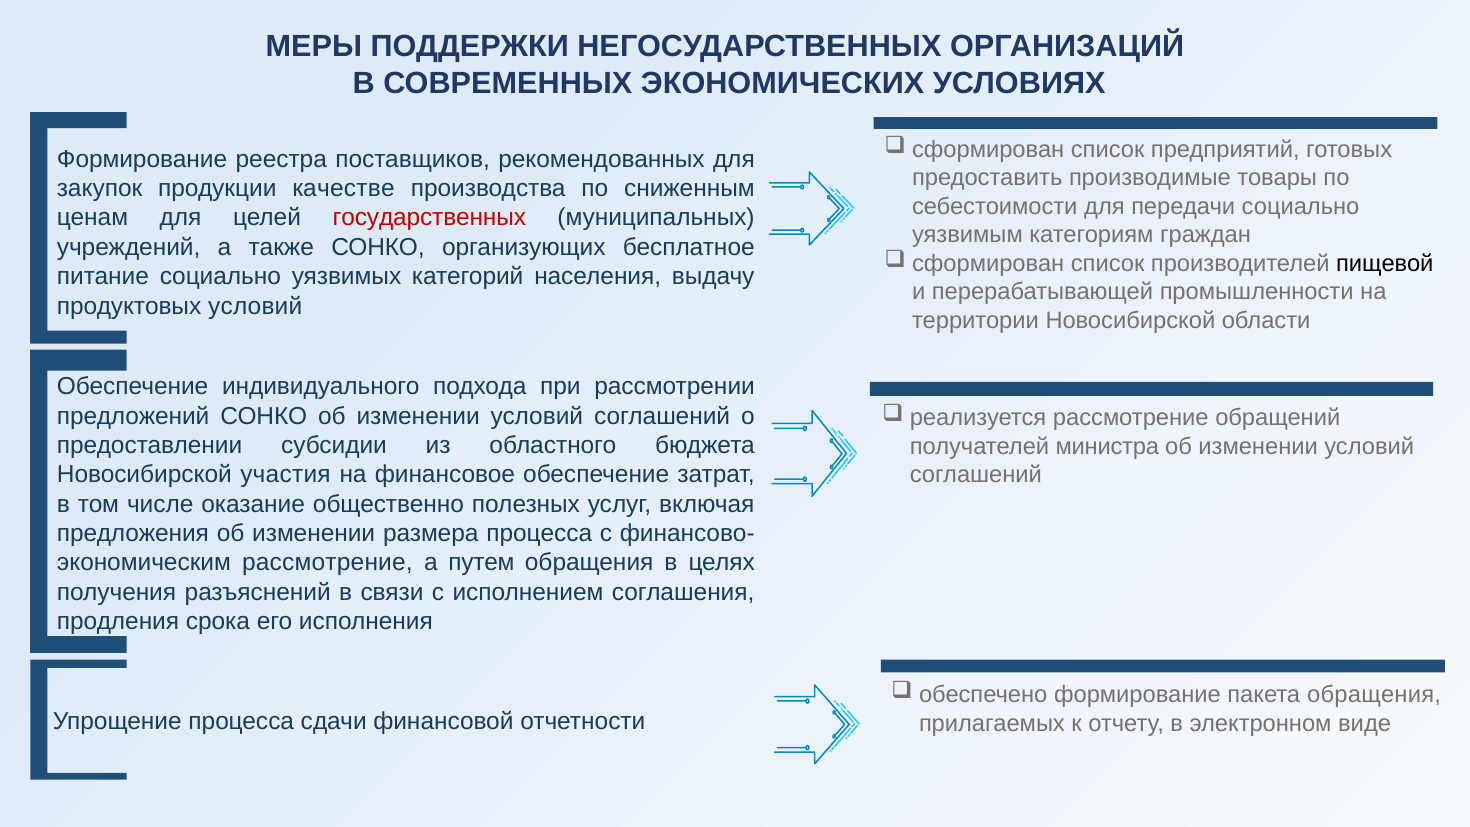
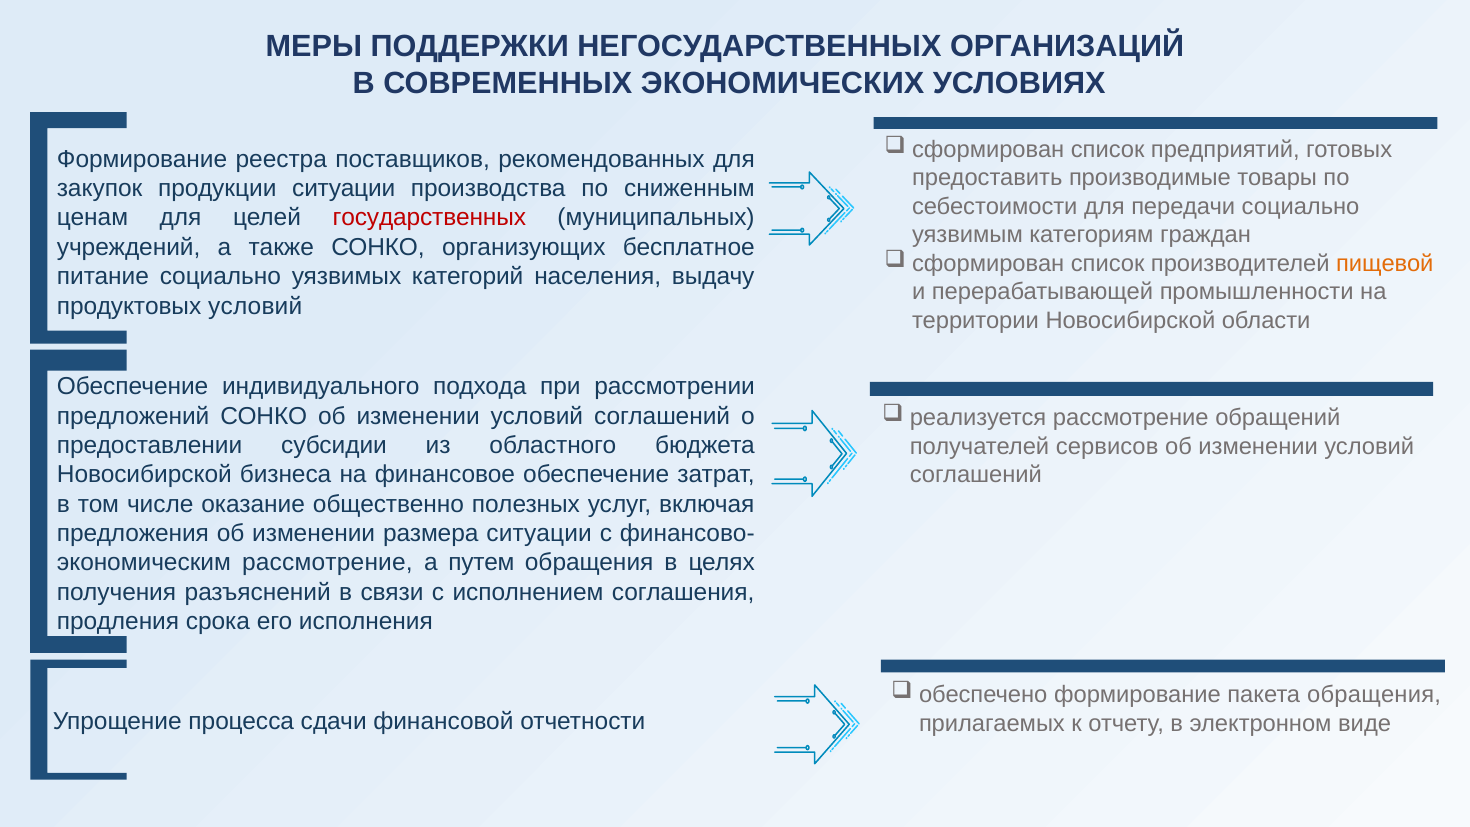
продукции качестве: качестве -> ситуации (344, 188)
пищевой colour: black -> orange (1385, 263)
министра: министра -> сервисов (1107, 446)
участия: участия -> бизнеса (286, 475)
размера процесса: процесса -> ситуации (539, 533)
